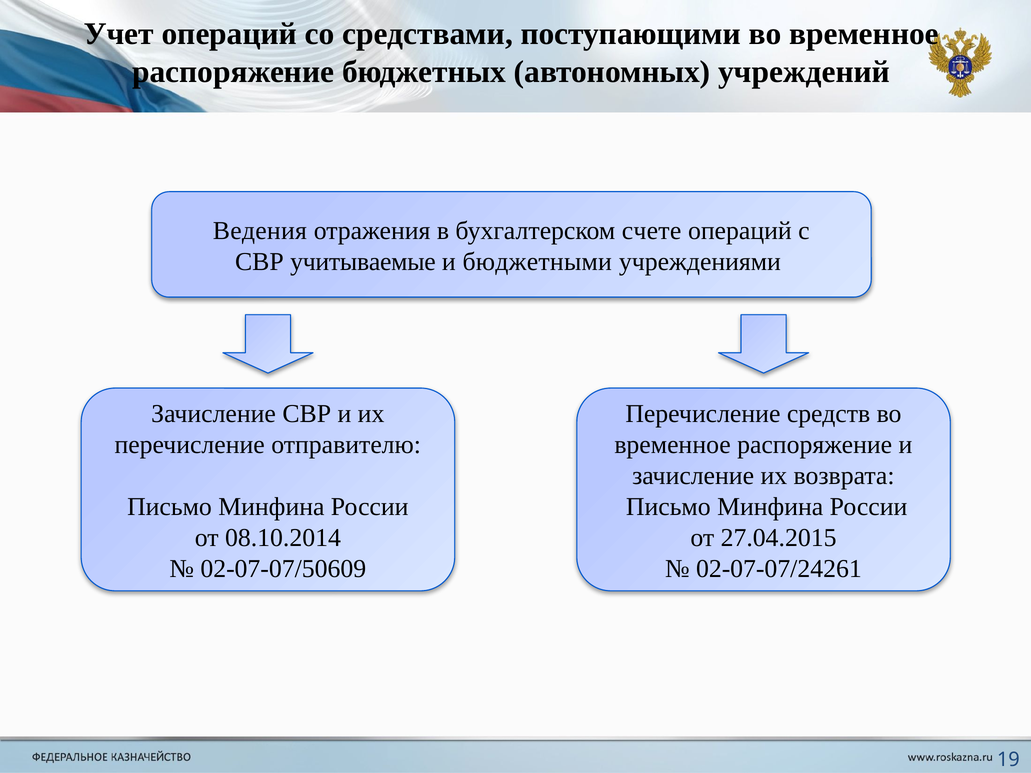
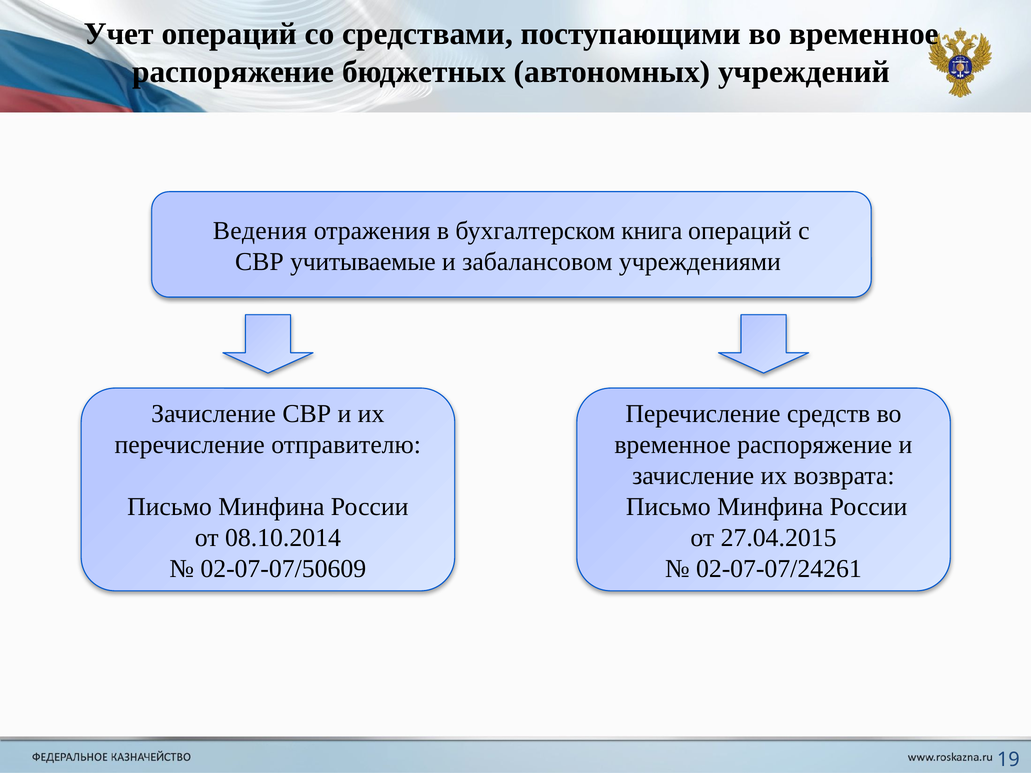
счете: счете -> книга (652, 231)
бюджетными: бюджетными -> забалансовом (537, 262)
